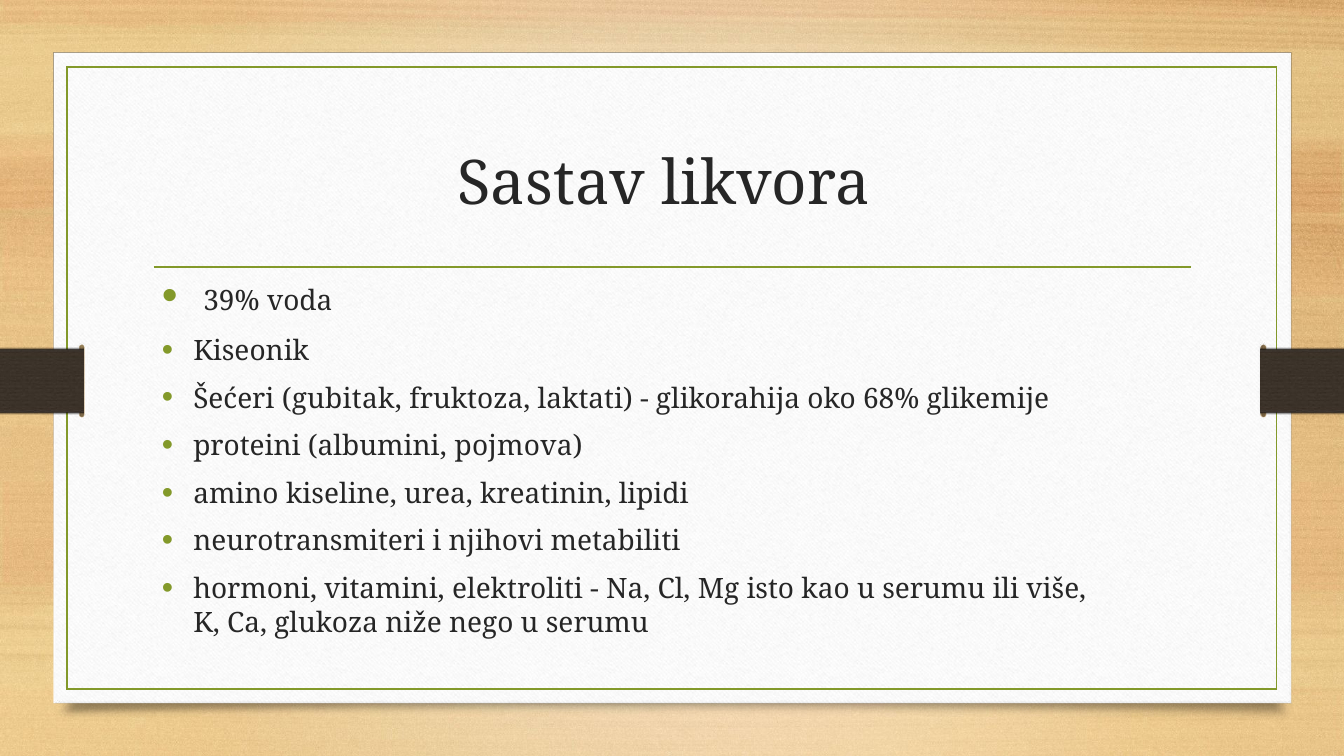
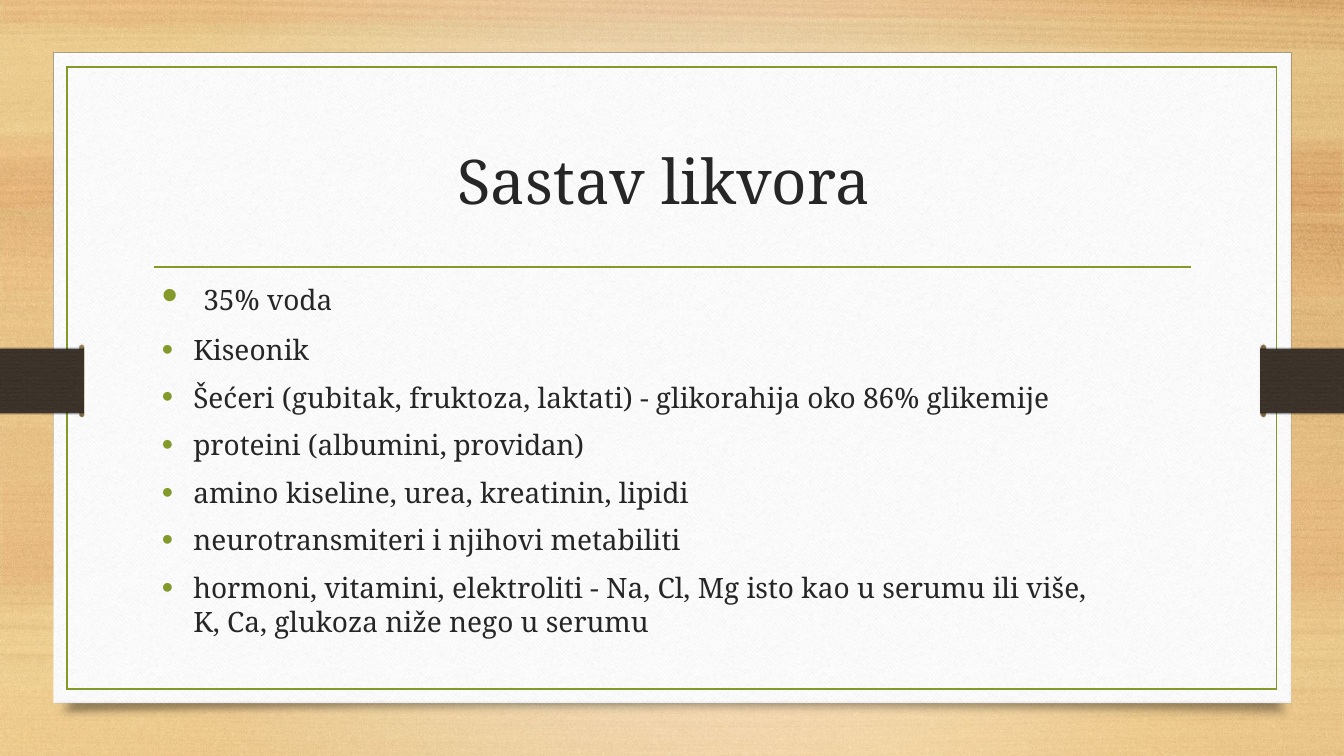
39%: 39% -> 35% (232, 301)
68%: 68% -> 86% (891, 399)
pojmova: pojmova -> providan (519, 446)
